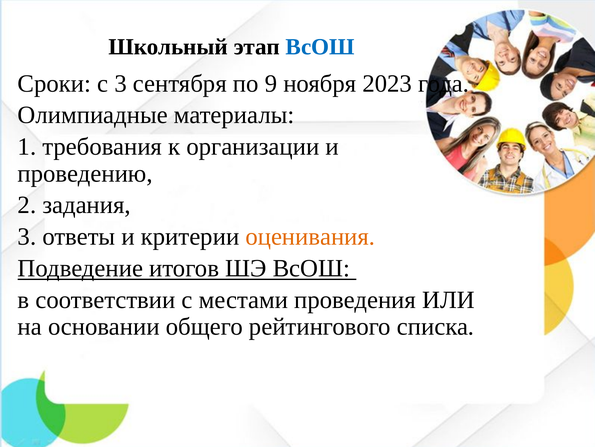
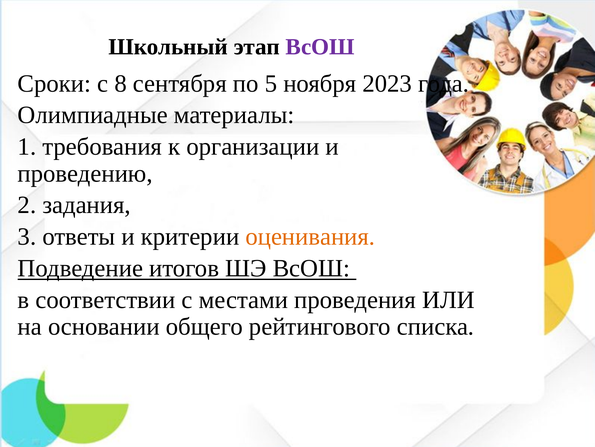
ВсОШ colour: blue -> purple (320, 47)
с 3: 3 -> 8 (121, 83)
9: 9 -> 5 (271, 83)
